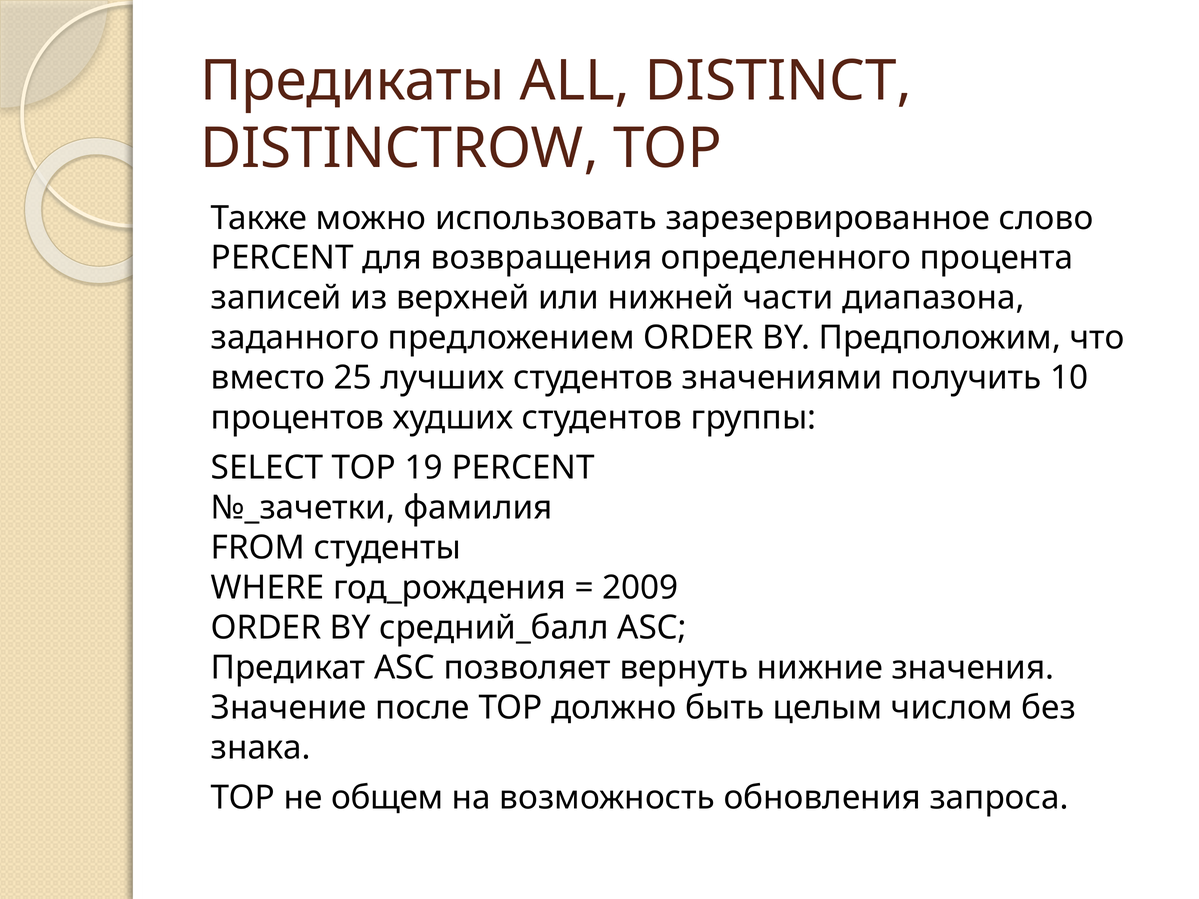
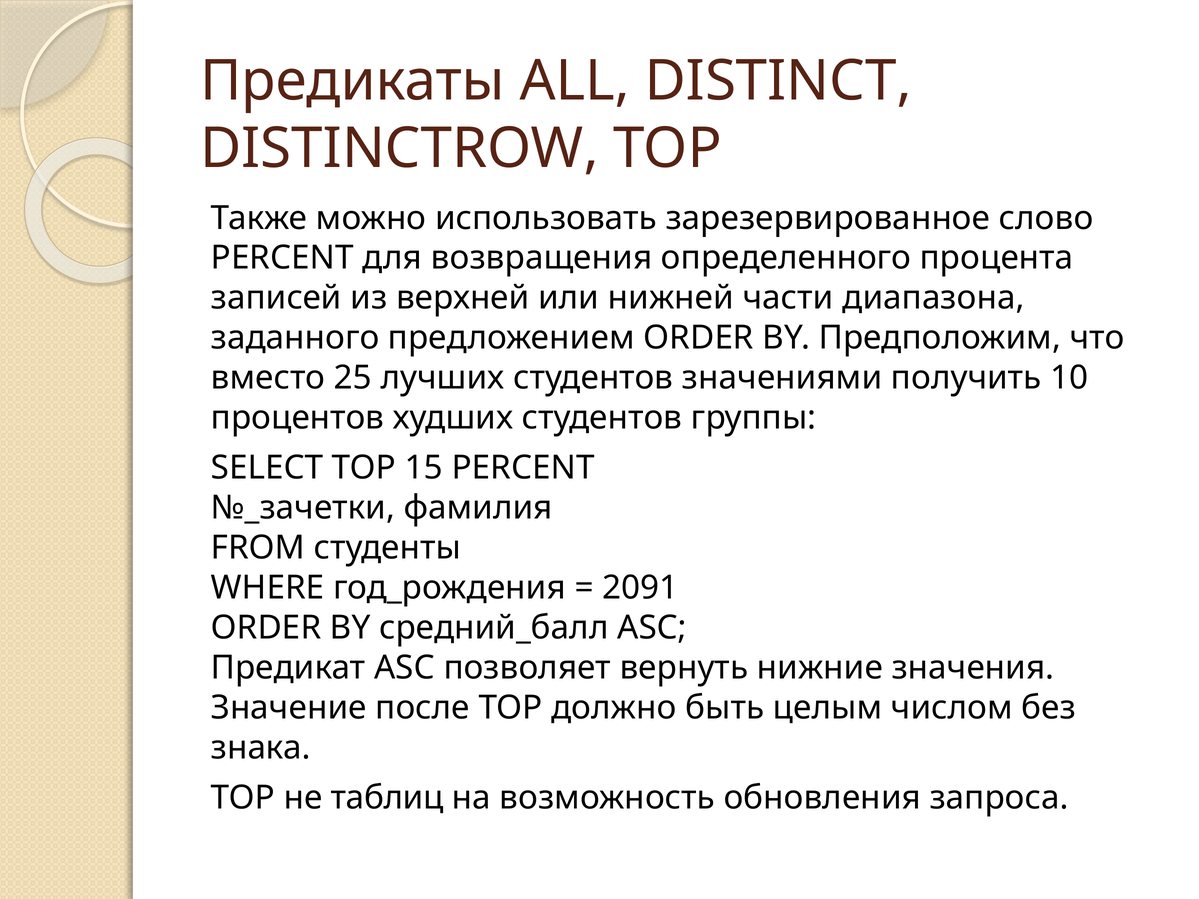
19: 19 -> 15 (424, 468)
2009: 2009 -> 2091 (640, 588)
общем: общем -> таблиц (387, 798)
